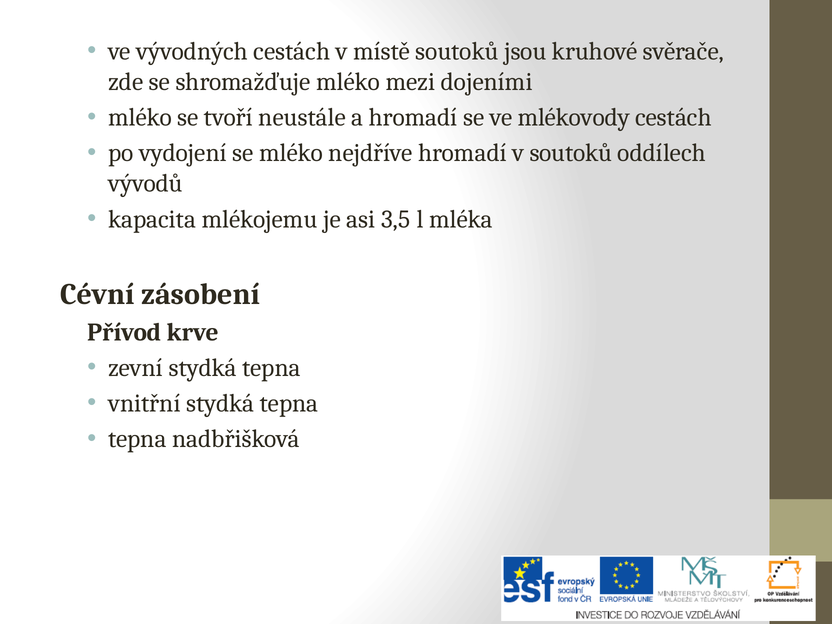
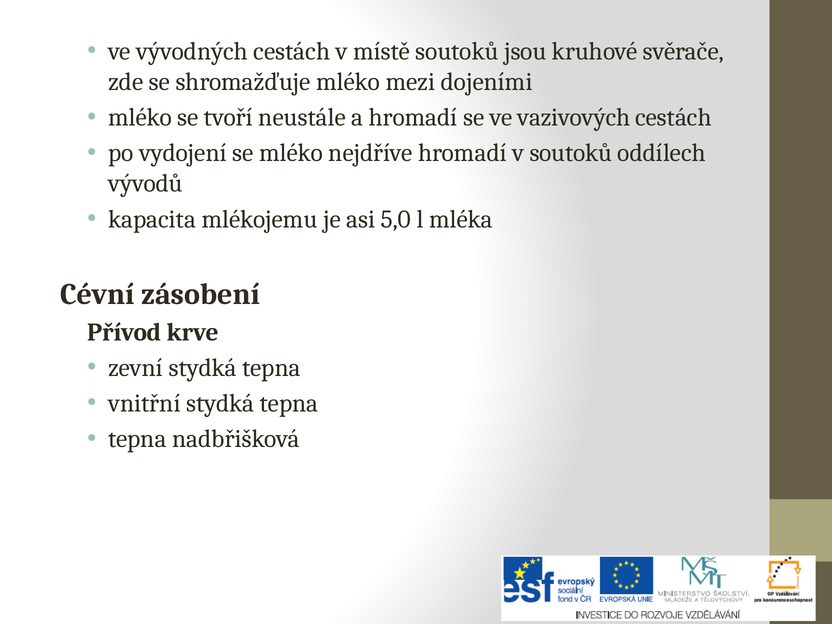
mlékovody: mlékovody -> vazivových (574, 118)
3,5: 3,5 -> 5,0 (396, 219)
